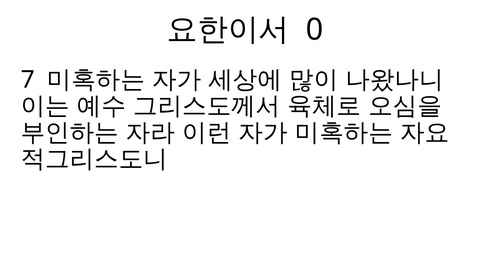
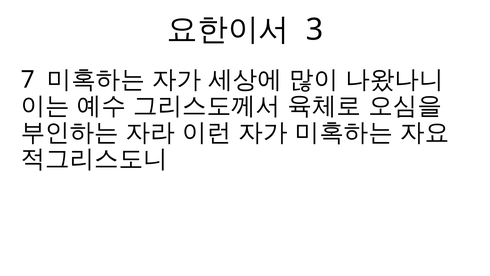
0: 0 -> 3 (314, 30)
